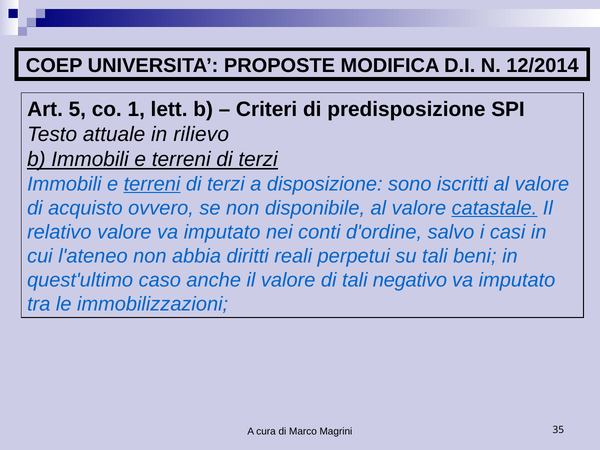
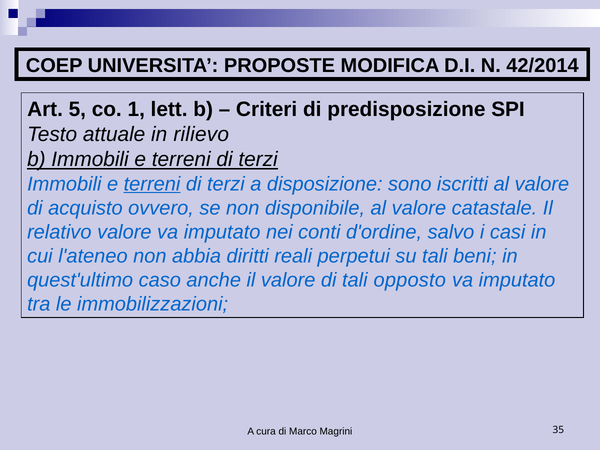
12/2014: 12/2014 -> 42/2014 (542, 65)
catastale underline: present -> none (494, 208)
negativo: negativo -> opposto (410, 280)
